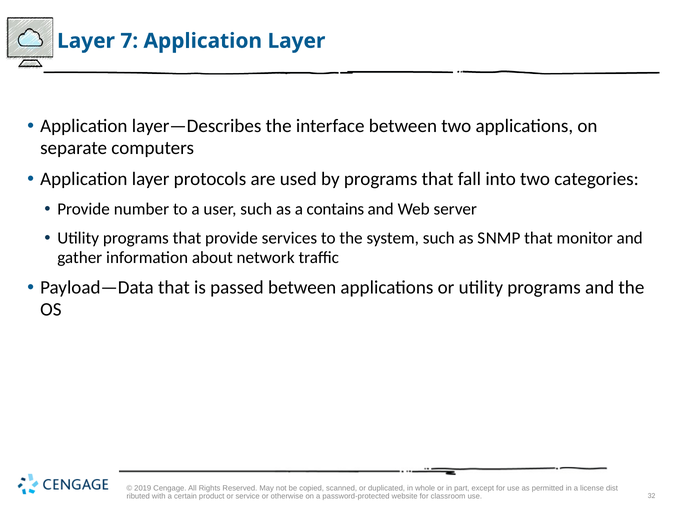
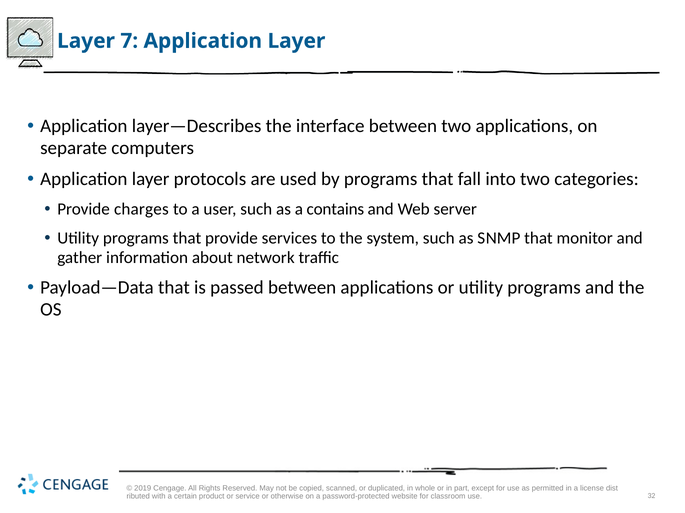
number: number -> charges (141, 209)
